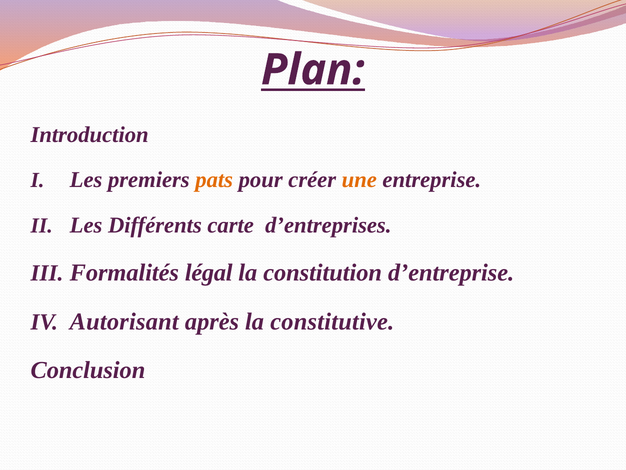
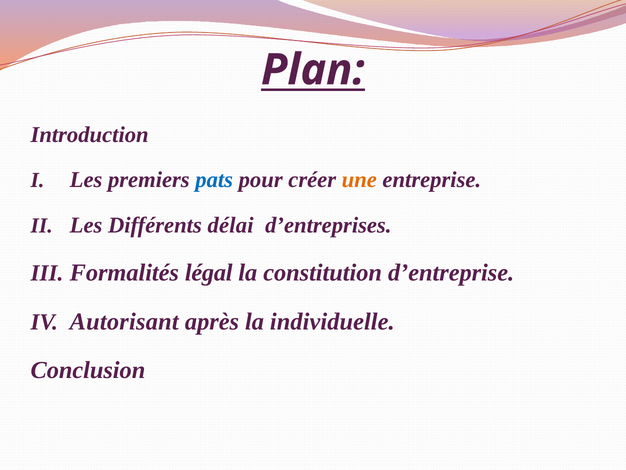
pats colour: orange -> blue (214, 180)
carte: carte -> délai (231, 225)
constitutive: constitutive -> individuelle (332, 321)
